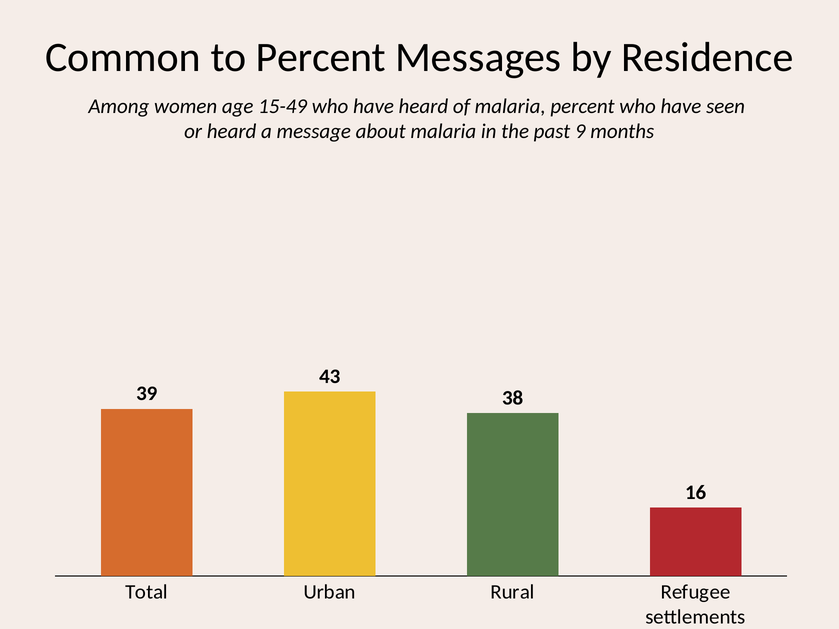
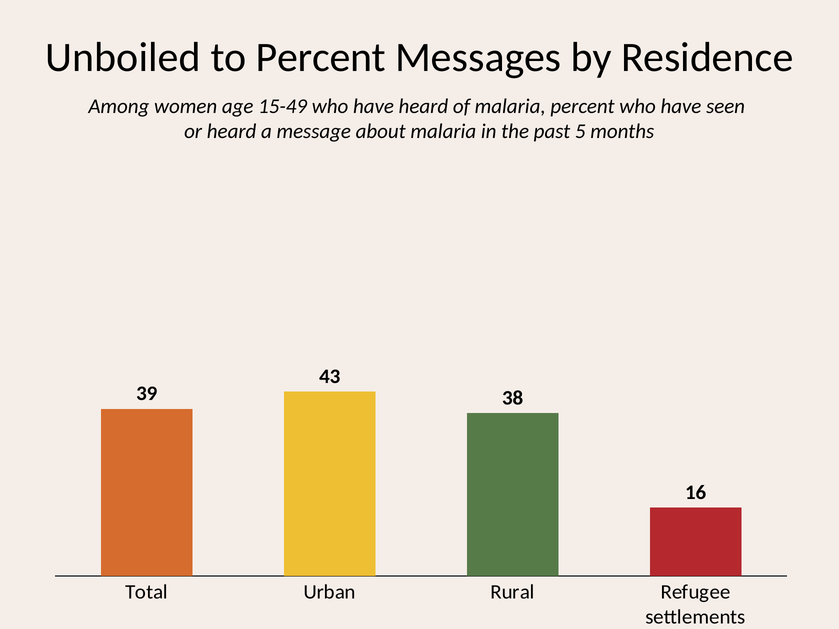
Common: Common -> Unboiled (123, 57)
9: 9 -> 5 (580, 131)
